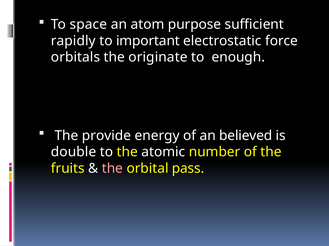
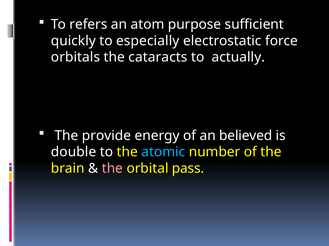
space: space -> refers (88, 25)
rapidly: rapidly -> quickly (73, 41)
important: important -> especially (148, 41)
originate: originate -> cataracts (158, 57)
enough: enough -> actually (238, 57)
atomic colour: white -> light blue (163, 152)
fruits: fruits -> brain (68, 169)
